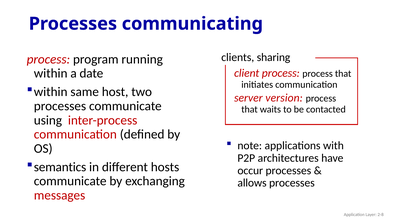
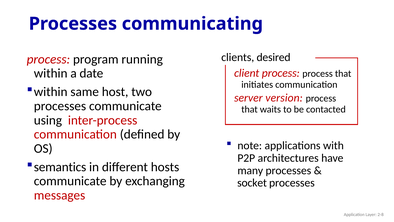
sharing: sharing -> desired (274, 57)
occur: occur -> many (250, 170)
allows: allows -> socket (252, 183)
